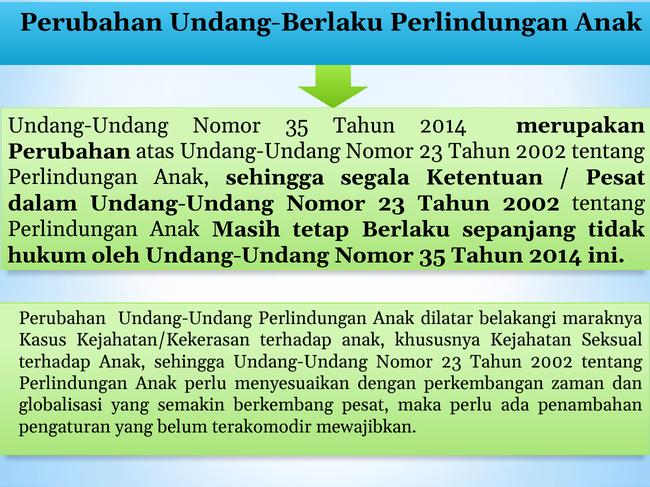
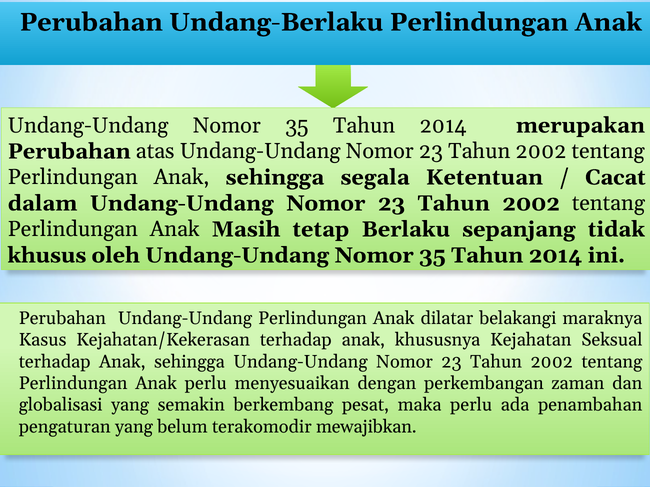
Pesat: Pesat -> Cacat (615, 178)
hukum: hukum -> khusus (47, 256)
